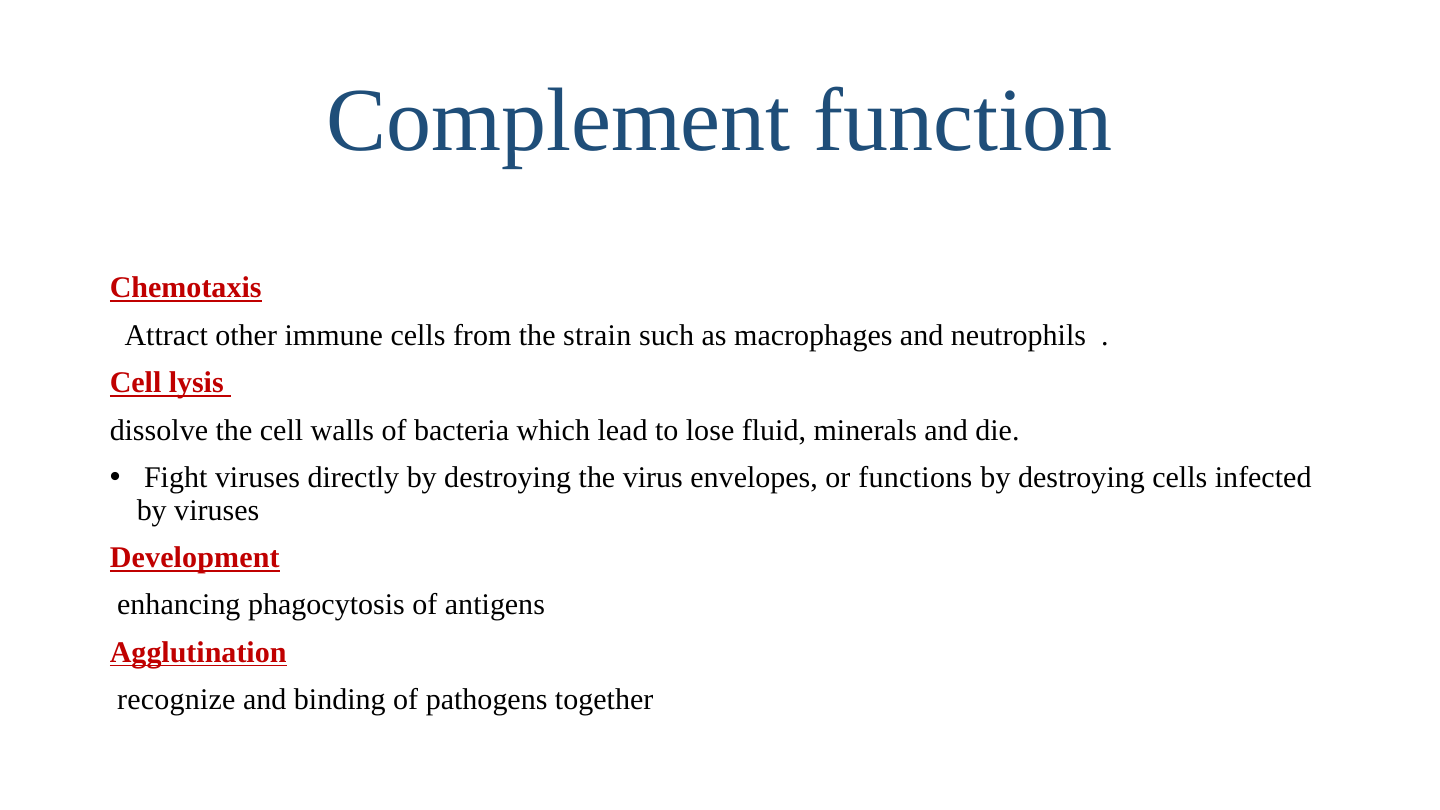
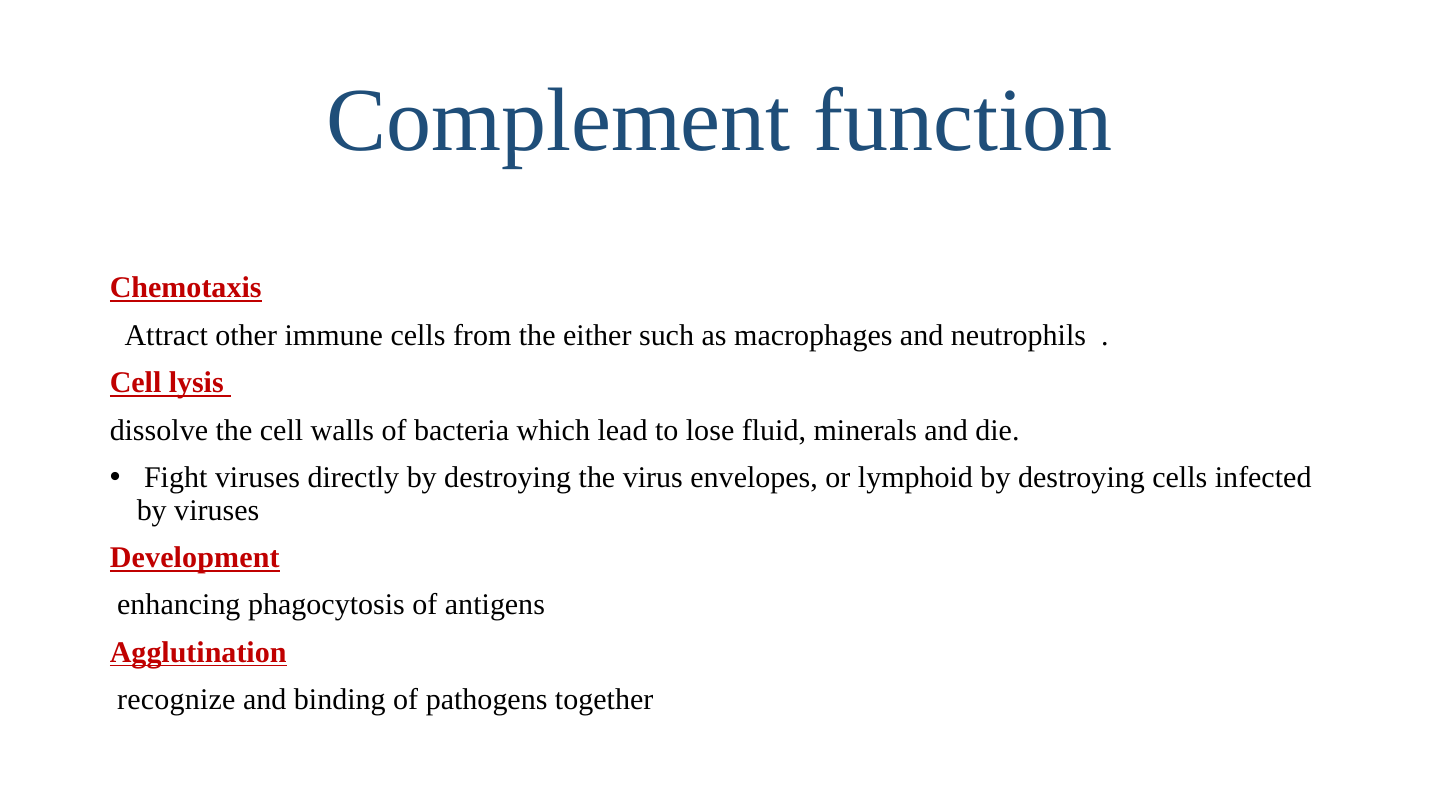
strain: strain -> either (597, 335)
functions: functions -> lymphoid (915, 478)
